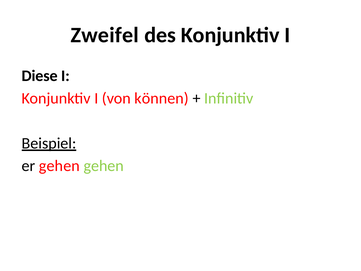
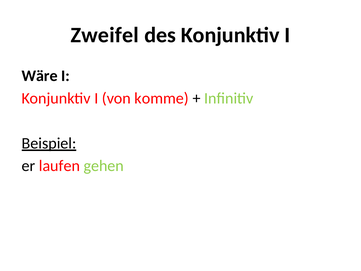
Diese: Diese -> Wäre (40, 76)
können: können -> komme (162, 98)
er gehen: gehen -> laufen (59, 166)
